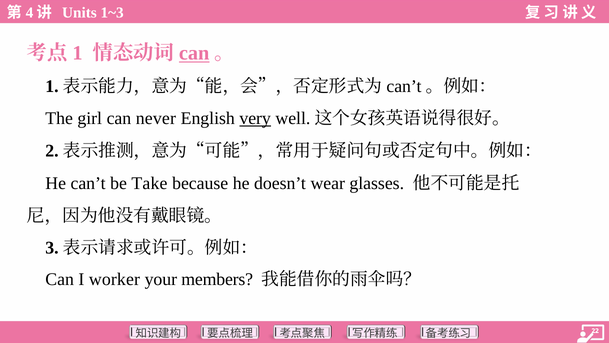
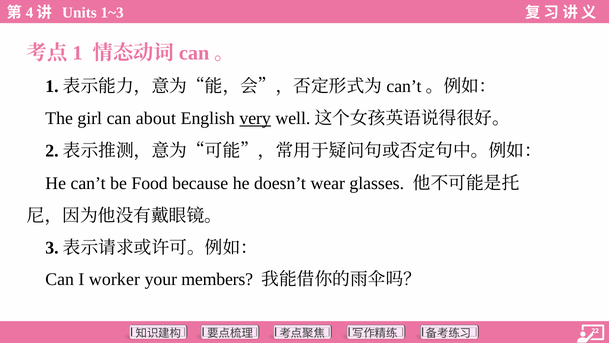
can underline: present -> none (194, 53)
never: never -> about (156, 118)
Take: Take -> Food (150, 183)
